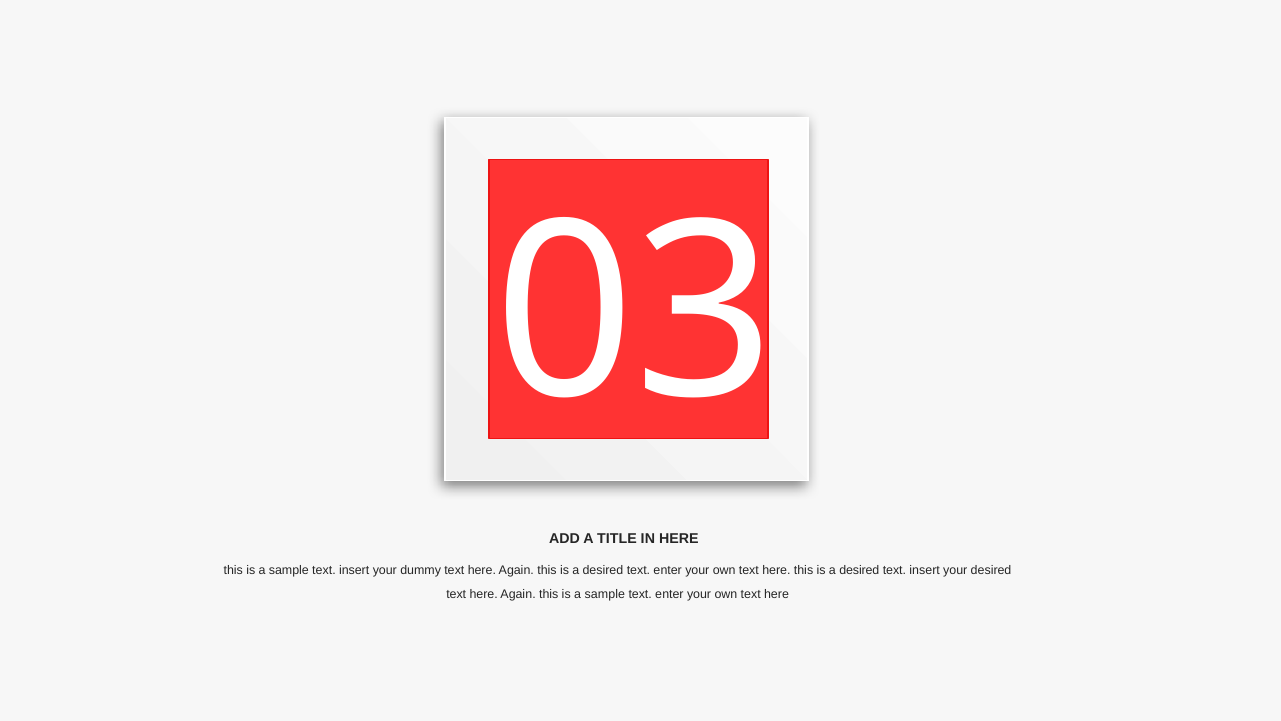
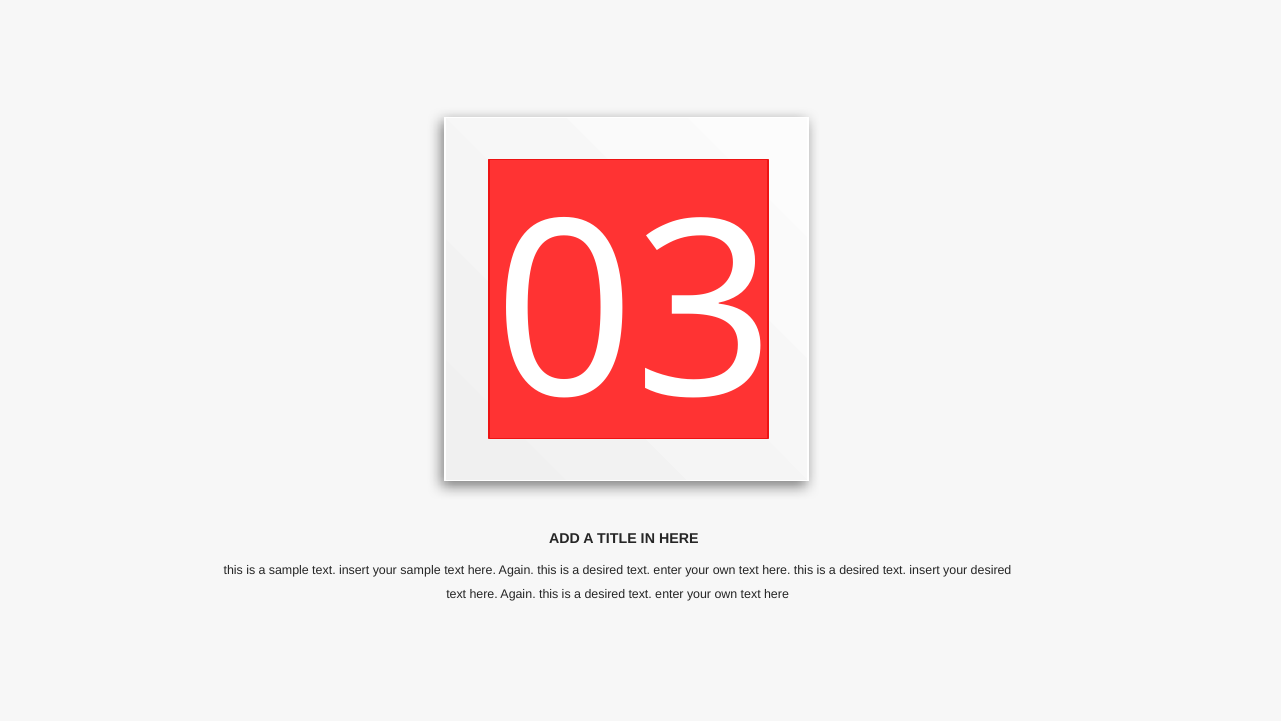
your dummy: dummy -> sample (421, 570)
sample: sample -> desired (605, 595)
